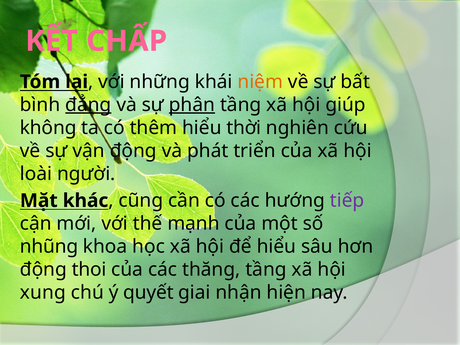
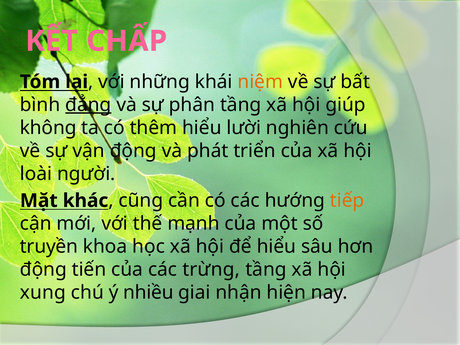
phân underline: present -> none (192, 105)
thời: thời -> lười (244, 128)
tiếp colour: purple -> orange (347, 201)
nhũng: nhũng -> truyền (49, 247)
thoi: thoi -> tiến (89, 270)
thăng: thăng -> trừng (211, 270)
quyết: quyết -> nhiều (148, 293)
